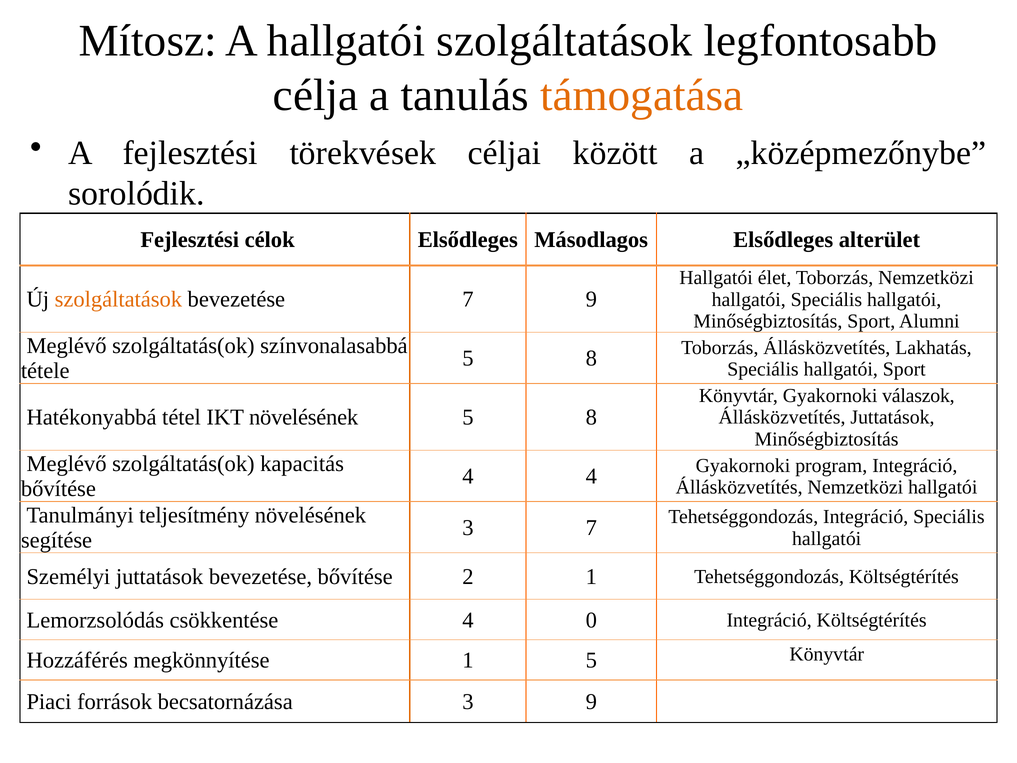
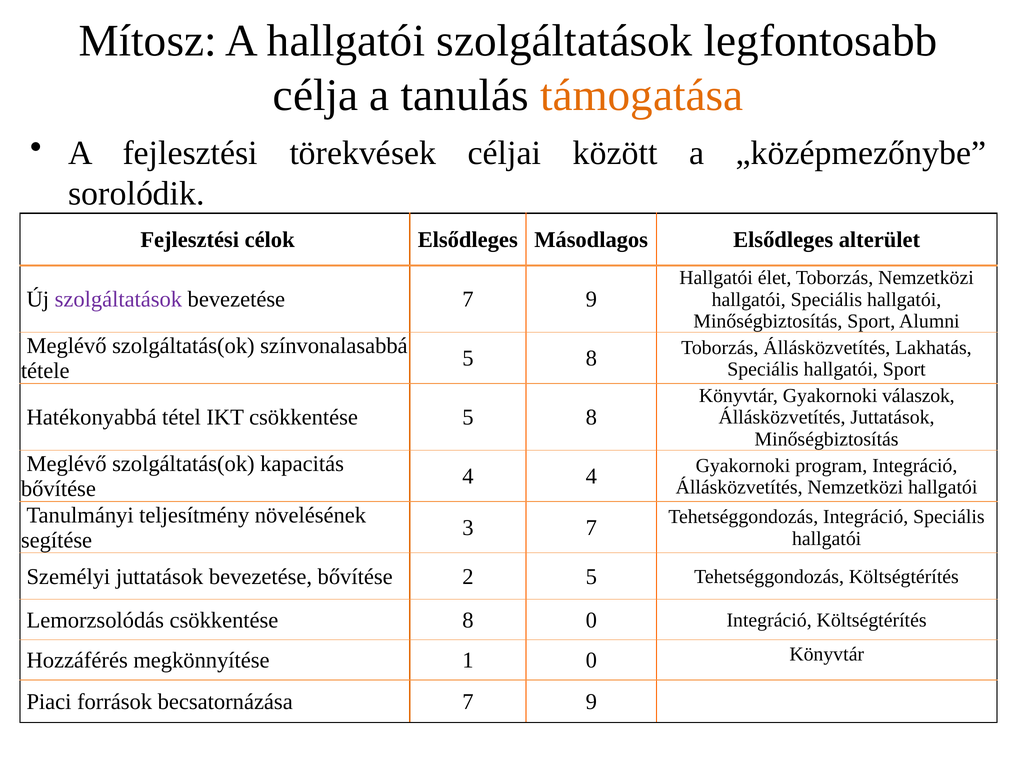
szolgáltatások colour: orange -> purple (118, 299)
IKT növelésének: növelésének -> csökkentése (304, 417)
2 1: 1 -> 5 (591, 577)
csökkentése 4: 4 -> 8 (468, 620)
1 5: 5 -> 0 (591, 660)
becsatornázása 3: 3 -> 7 (468, 702)
